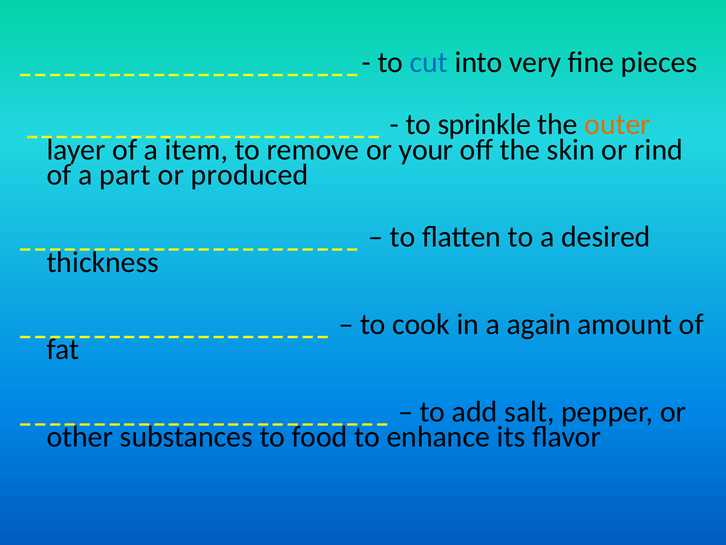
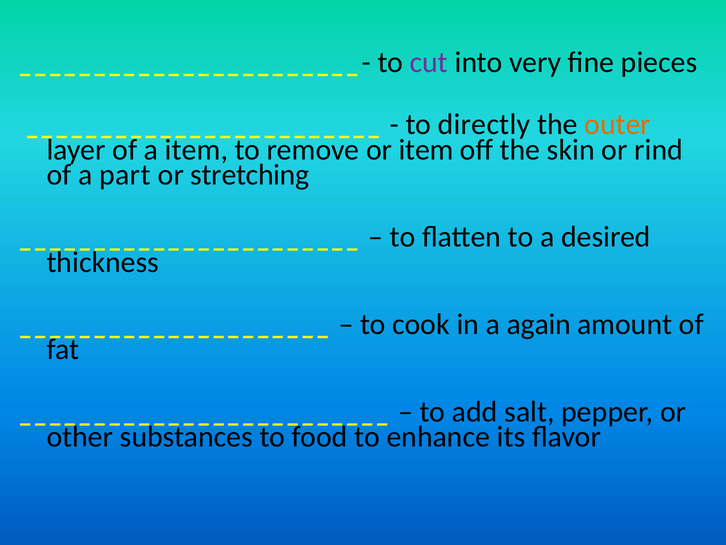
cut colour: blue -> purple (429, 62)
sprinkle: sprinkle -> directly (484, 124)
or your: your -> item (426, 150)
produced: produced -> stretching (250, 175)
